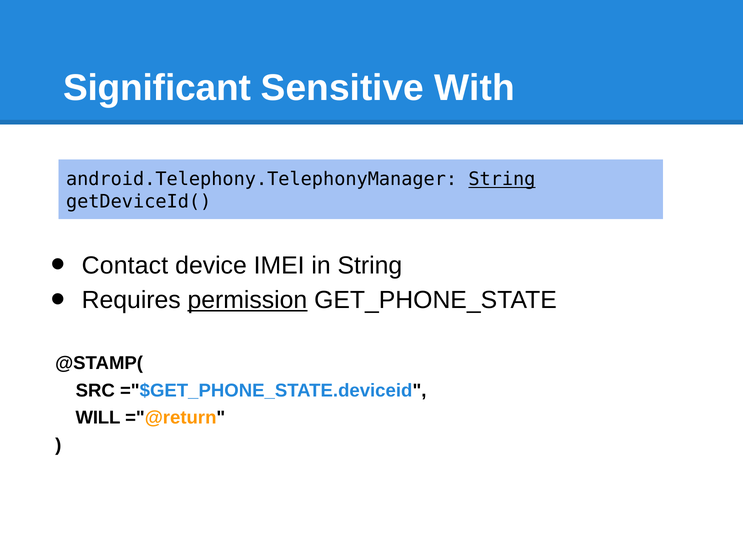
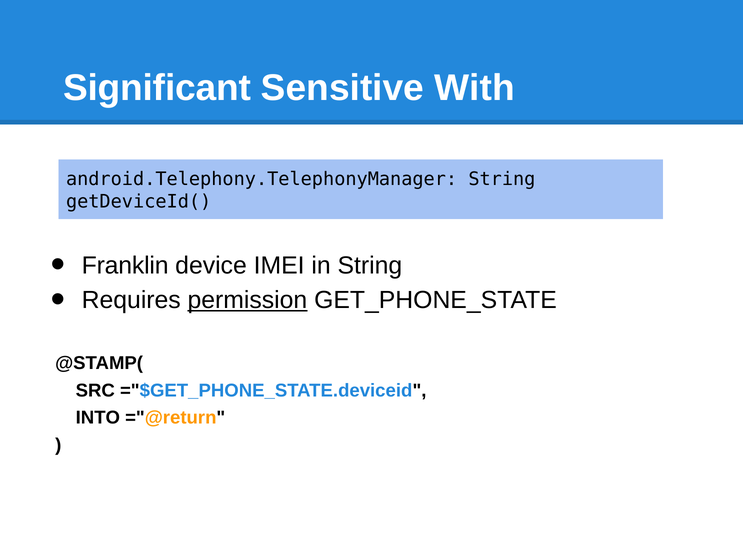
String underline: present -> none (502, 179)
Contact: Contact -> Franklin (125, 266)
WILL: WILL -> INTO (98, 418)
